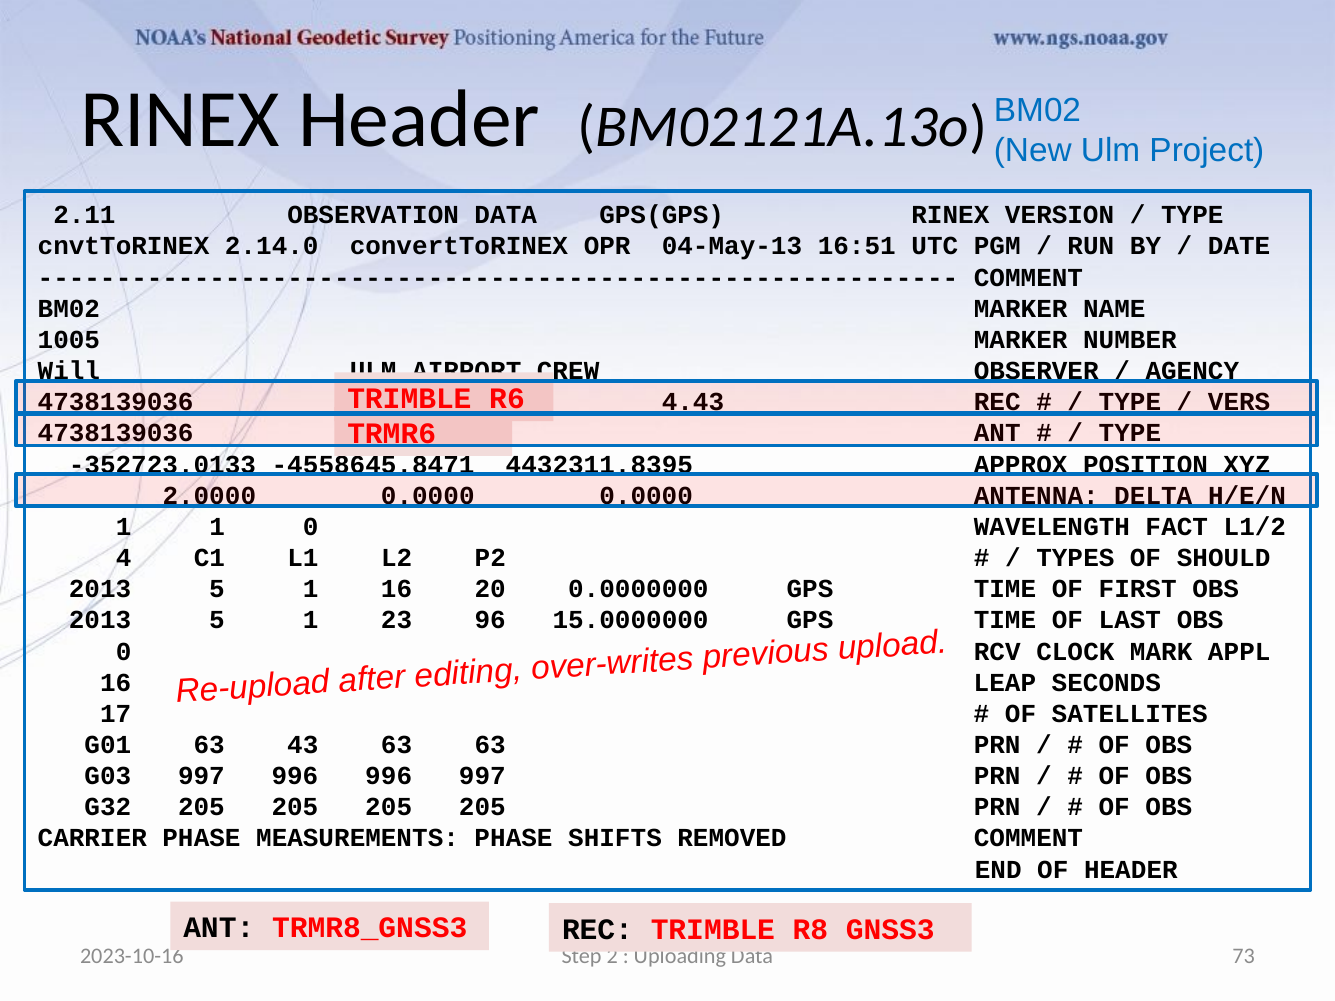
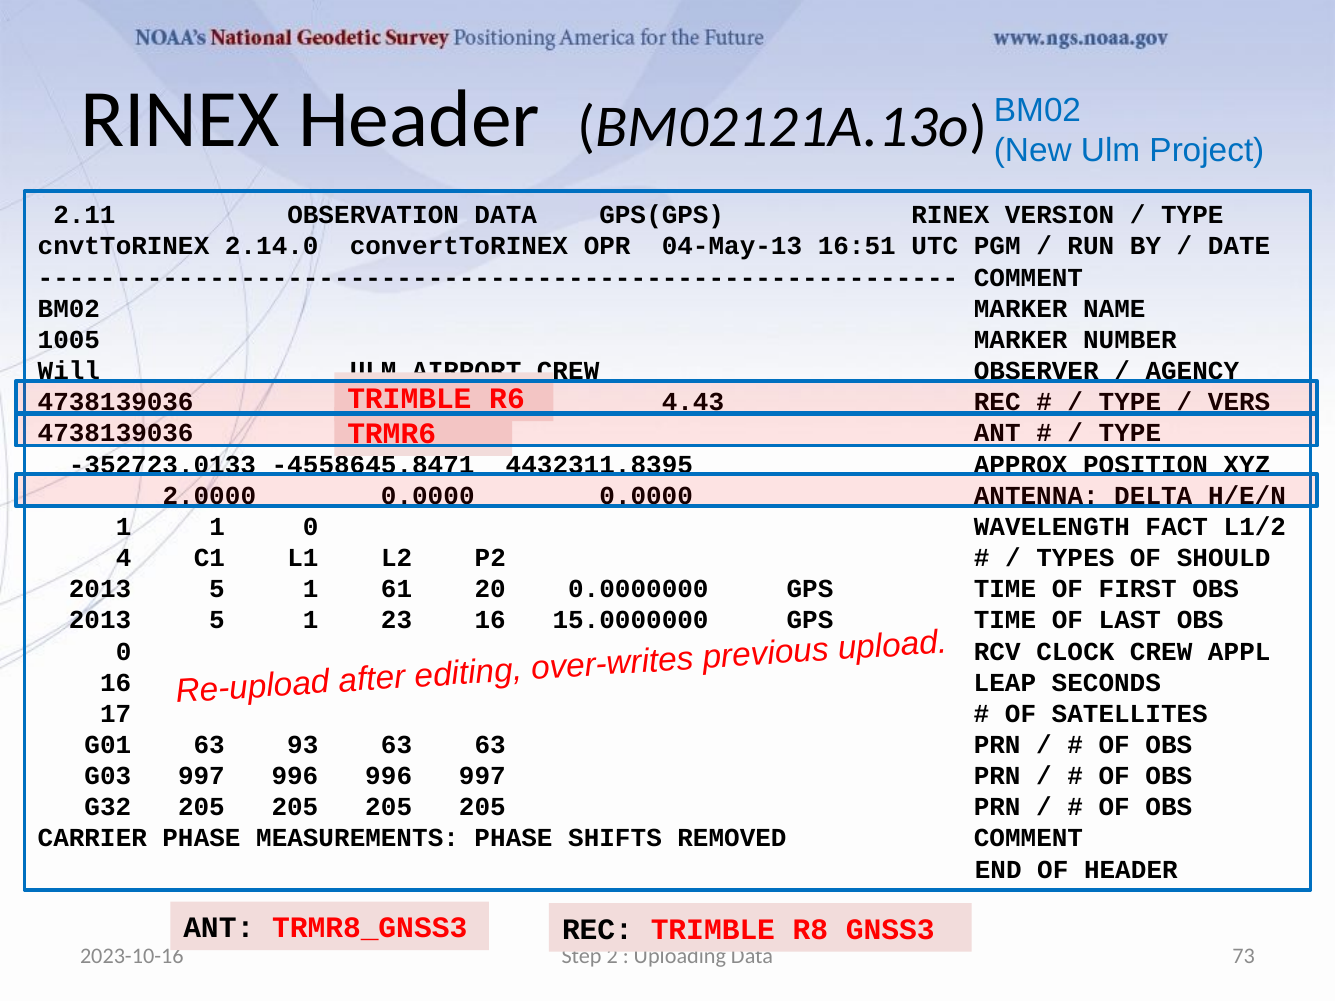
1 16: 16 -> 61 (397, 589)
23 96: 96 -> 16 (490, 620)
CLOCK MARK: MARK -> CREW (1161, 652)
43: 43 -> 93 (303, 745)
